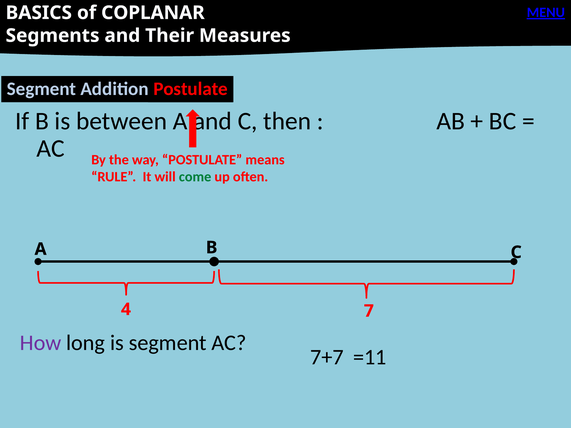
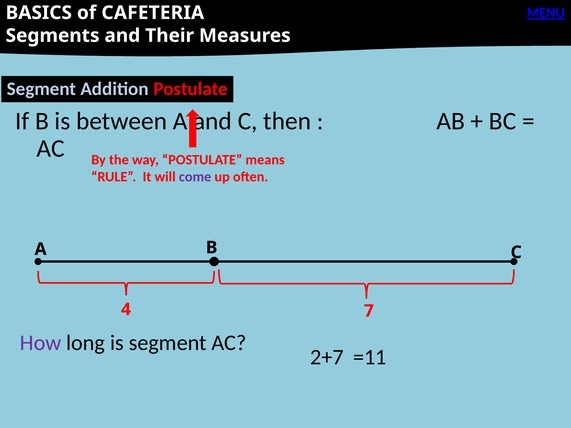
COPLANAR: COPLANAR -> CAFETERIA (153, 13)
come colour: green -> purple (195, 177)
7+7: 7+7 -> 2+7 (327, 357)
